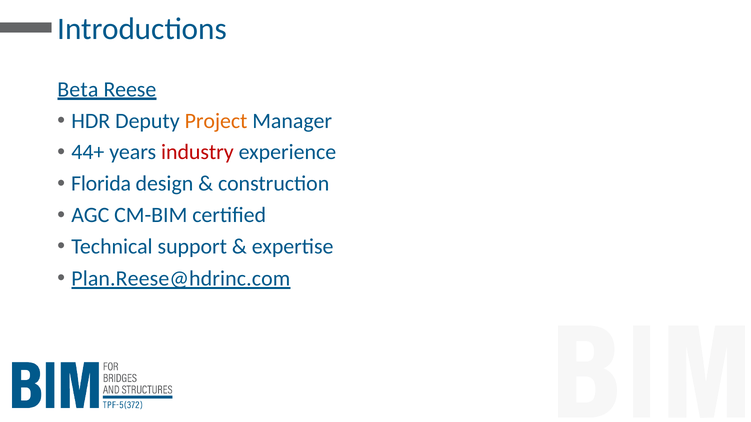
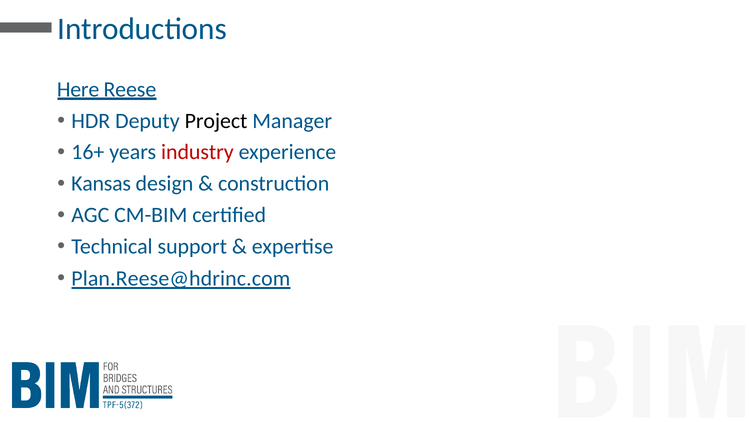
Beta: Beta -> Here (78, 89)
Project colour: orange -> black (216, 121)
44+: 44+ -> 16+ (88, 152)
Florida: Florida -> Kansas (101, 184)
